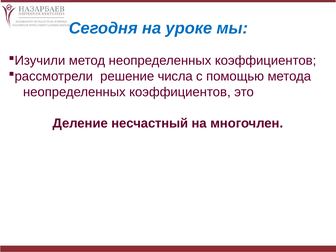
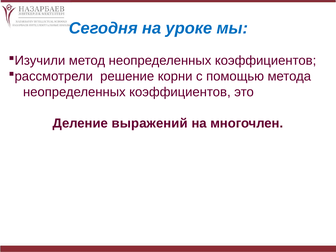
числа: числа -> корни (175, 76)
несчастный: несчастный -> выражений (150, 123)
